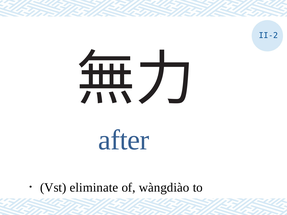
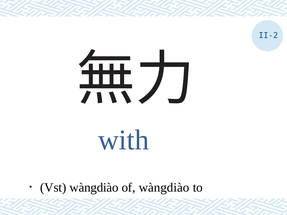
after: after -> with (124, 140)
eliminate: eliminate -> wàngdiào (94, 188)
